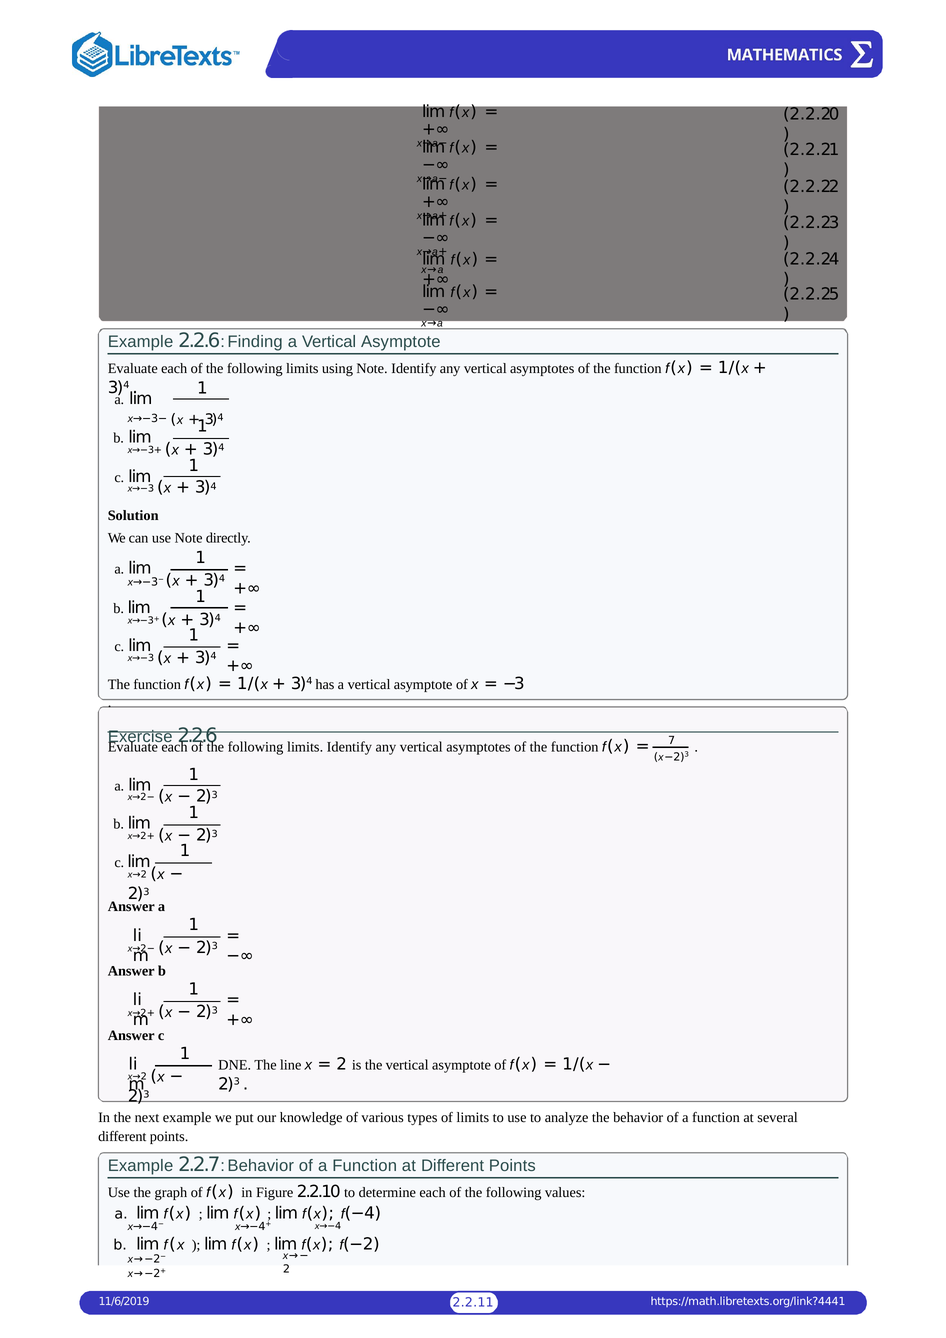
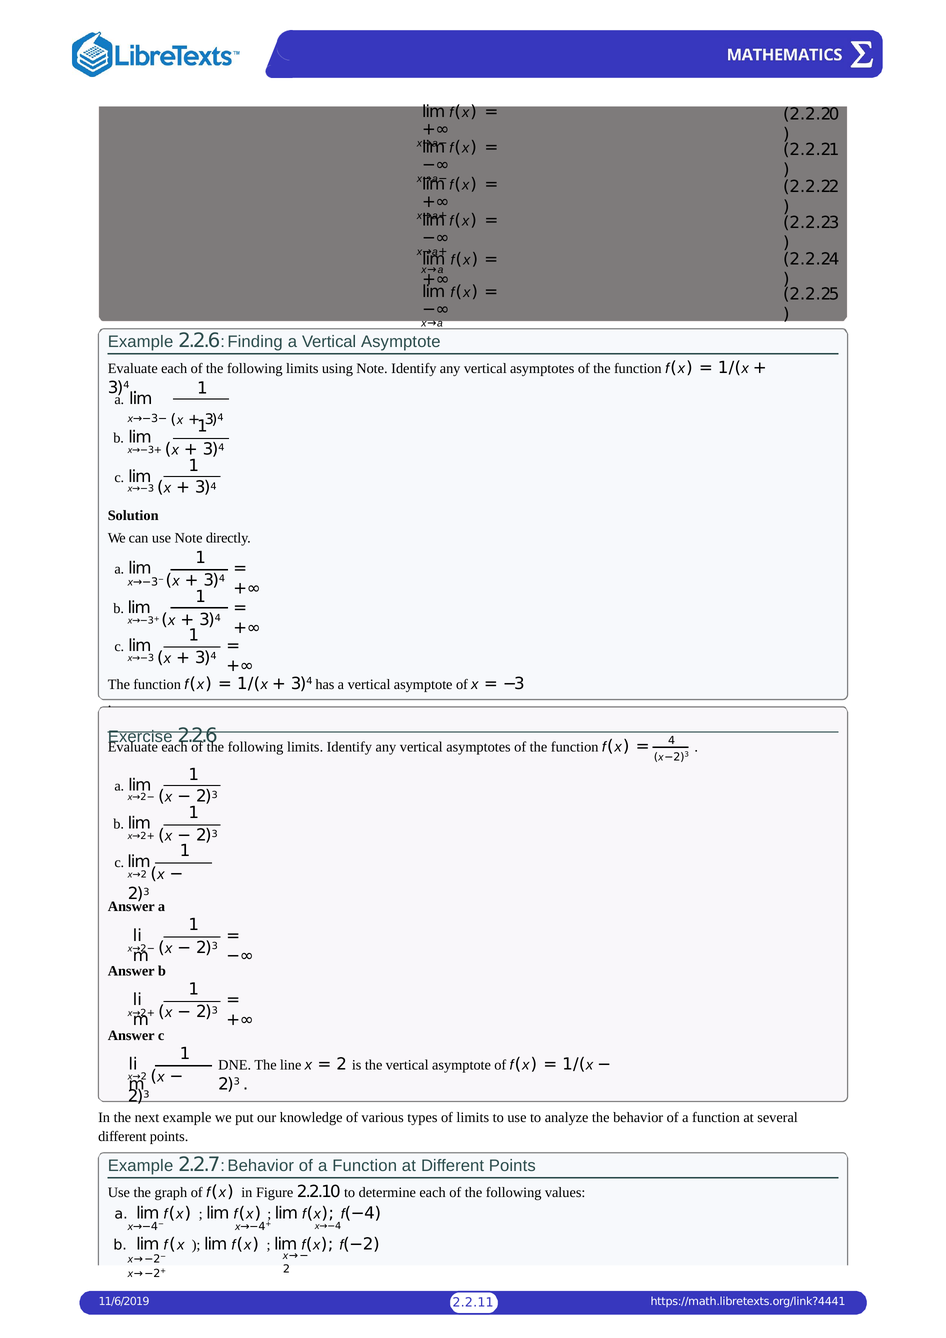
7: 7 -> 4 (672, 741)
